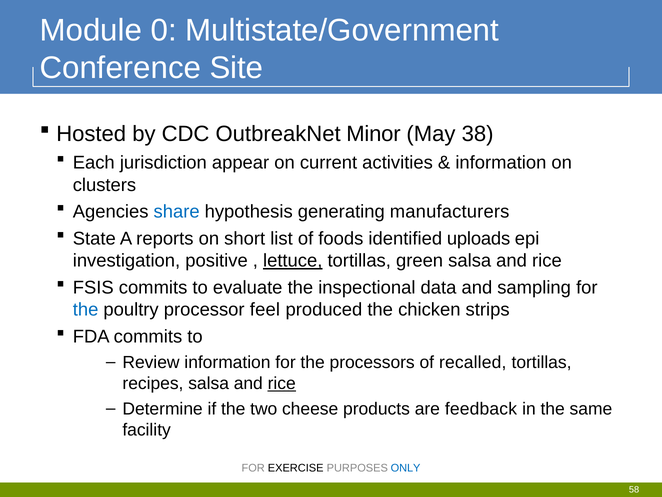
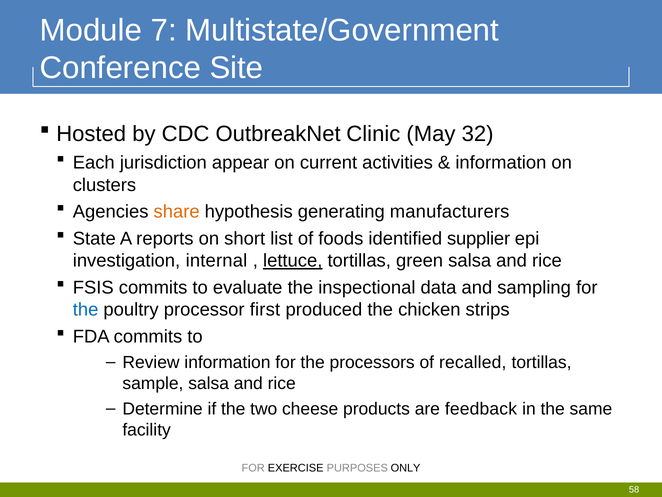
0: 0 -> 7 (164, 30)
Minor: Minor -> Clinic (373, 134)
38: 38 -> 32 (478, 134)
share colour: blue -> orange (177, 212)
uploads: uploads -> supplier (479, 239)
positive: positive -> internal (216, 261)
feel: feel -> first (265, 309)
recipes: recipes -> sample (153, 383)
rice underline: present -> none (282, 383)
ONLY colour: blue -> black (406, 468)
